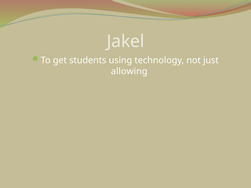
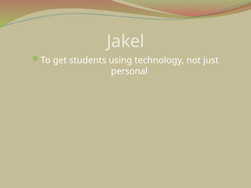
allowing: allowing -> personal (129, 71)
